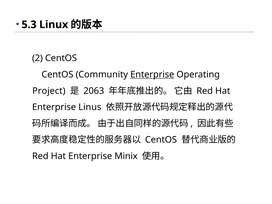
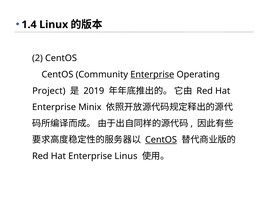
5.3: 5.3 -> 1.4 (29, 25)
2063: 2063 -> 2019 (94, 91)
Linus: Linus -> Minix (90, 107)
CentOS underline: none -> present (161, 140)
Minix: Minix -> Linus (126, 156)
